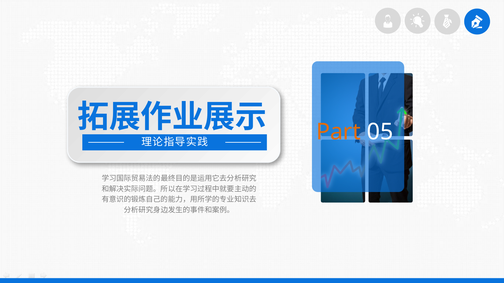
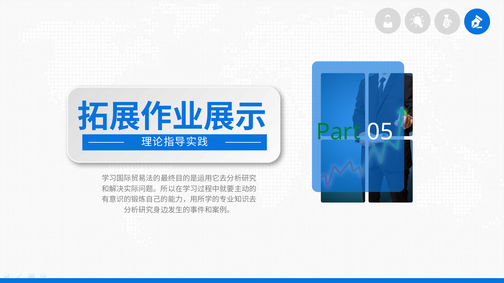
Part colour: orange -> green (338, 132)
